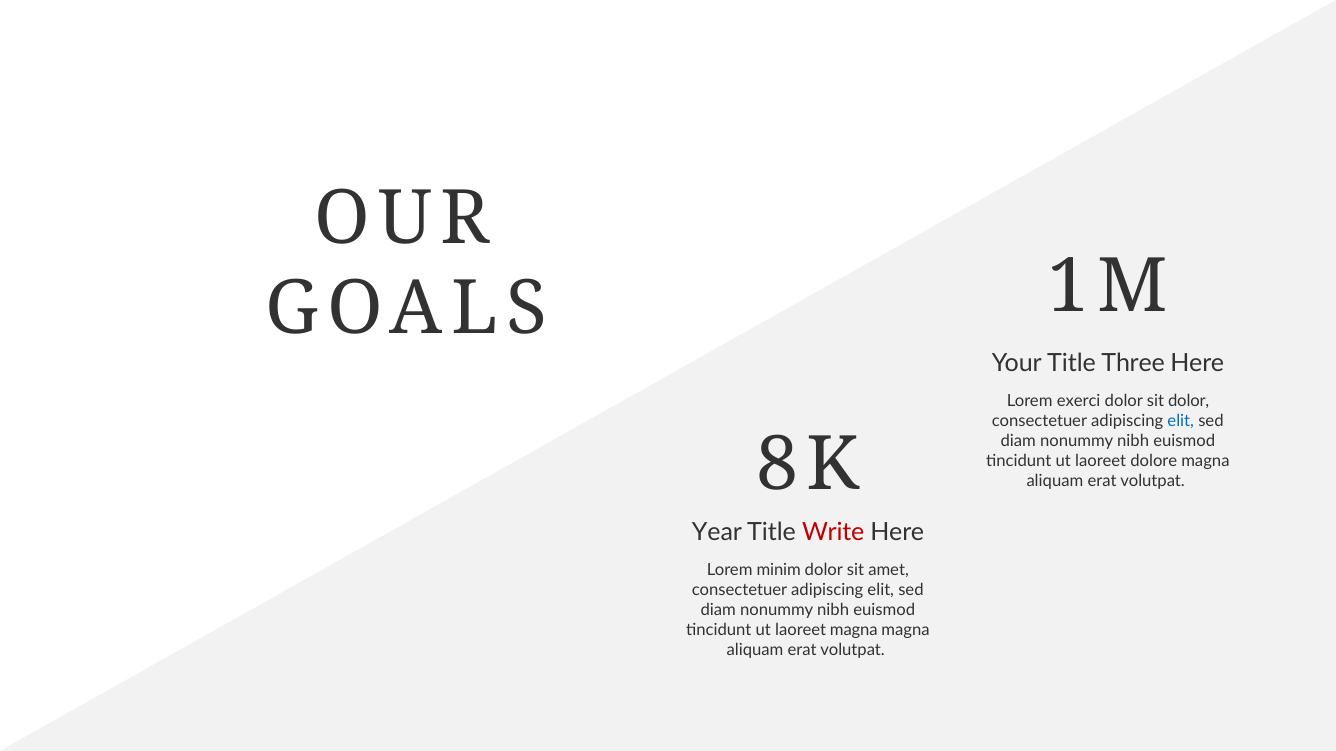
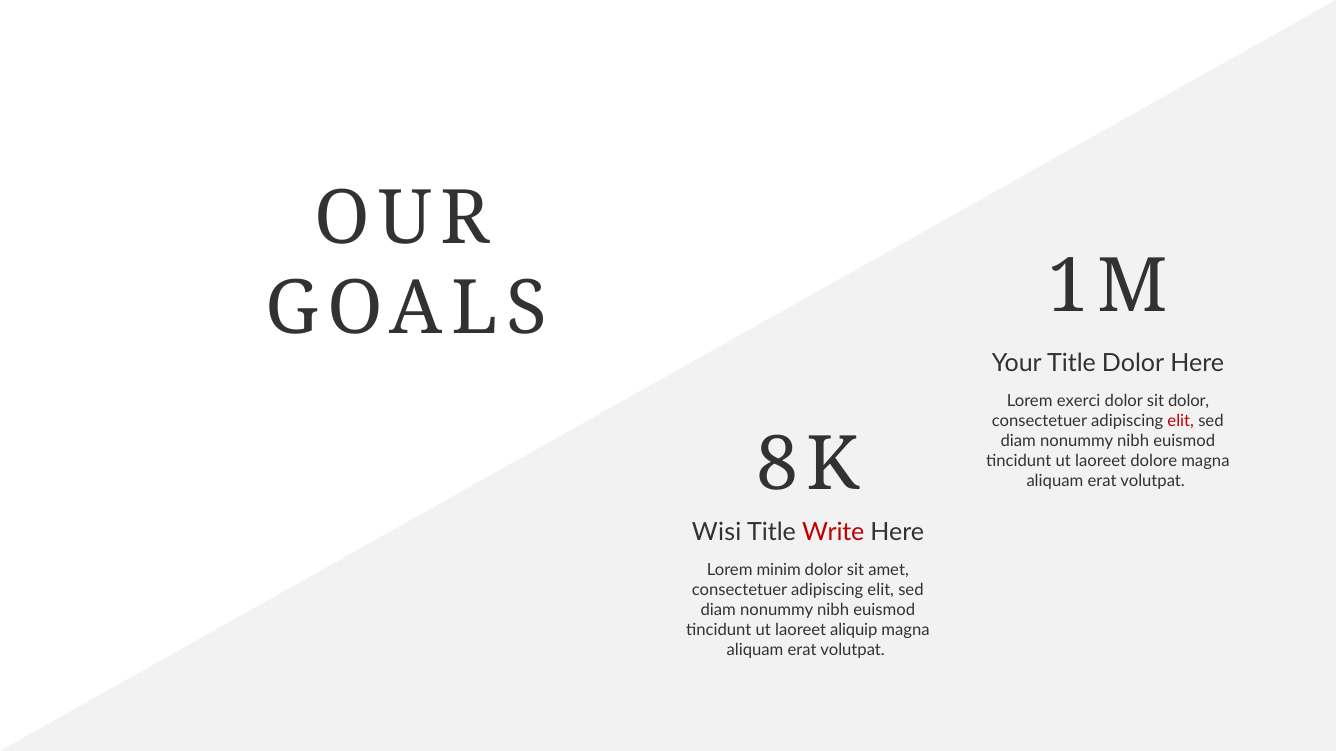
Title Three: Three -> Dolor (1133, 363)
elit colour: blue -> red (1181, 421)
Year: Year -> Wisi (717, 533)
laoreet magna: magna -> aliquip (854, 631)
